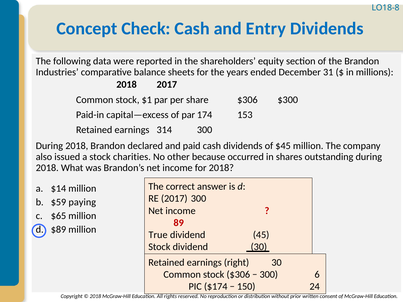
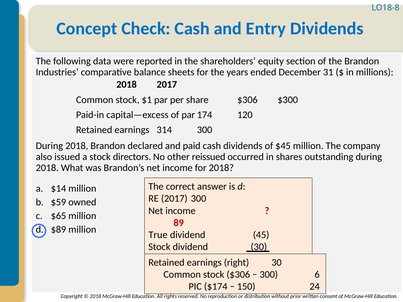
153: 153 -> 120 (245, 115)
charities: charities -> directors (132, 157)
because: because -> reissued (209, 157)
paying: paying -> owned (82, 202)
